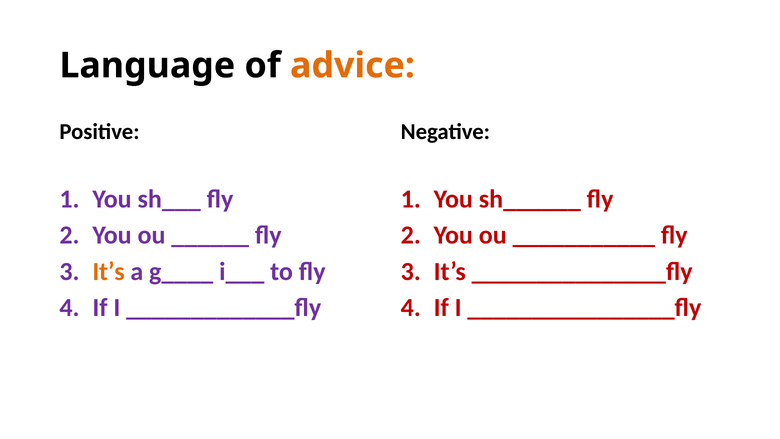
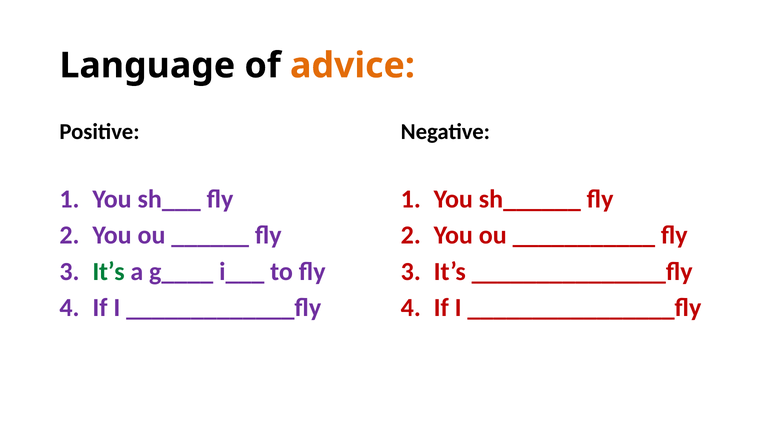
It’s colour: orange -> green (109, 271)
